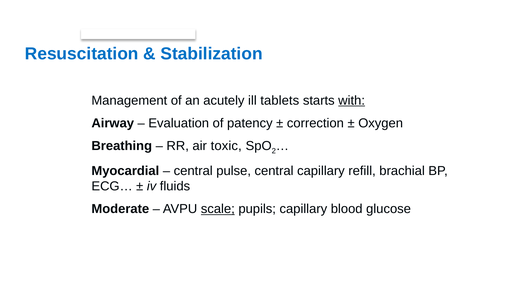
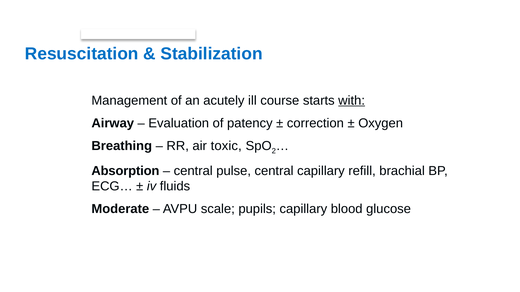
tablets: tablets -> course (280, 101)
Myocardial: Myocardial -> Absorption (125, 171)
scale underline: present -> none (218, 209)
